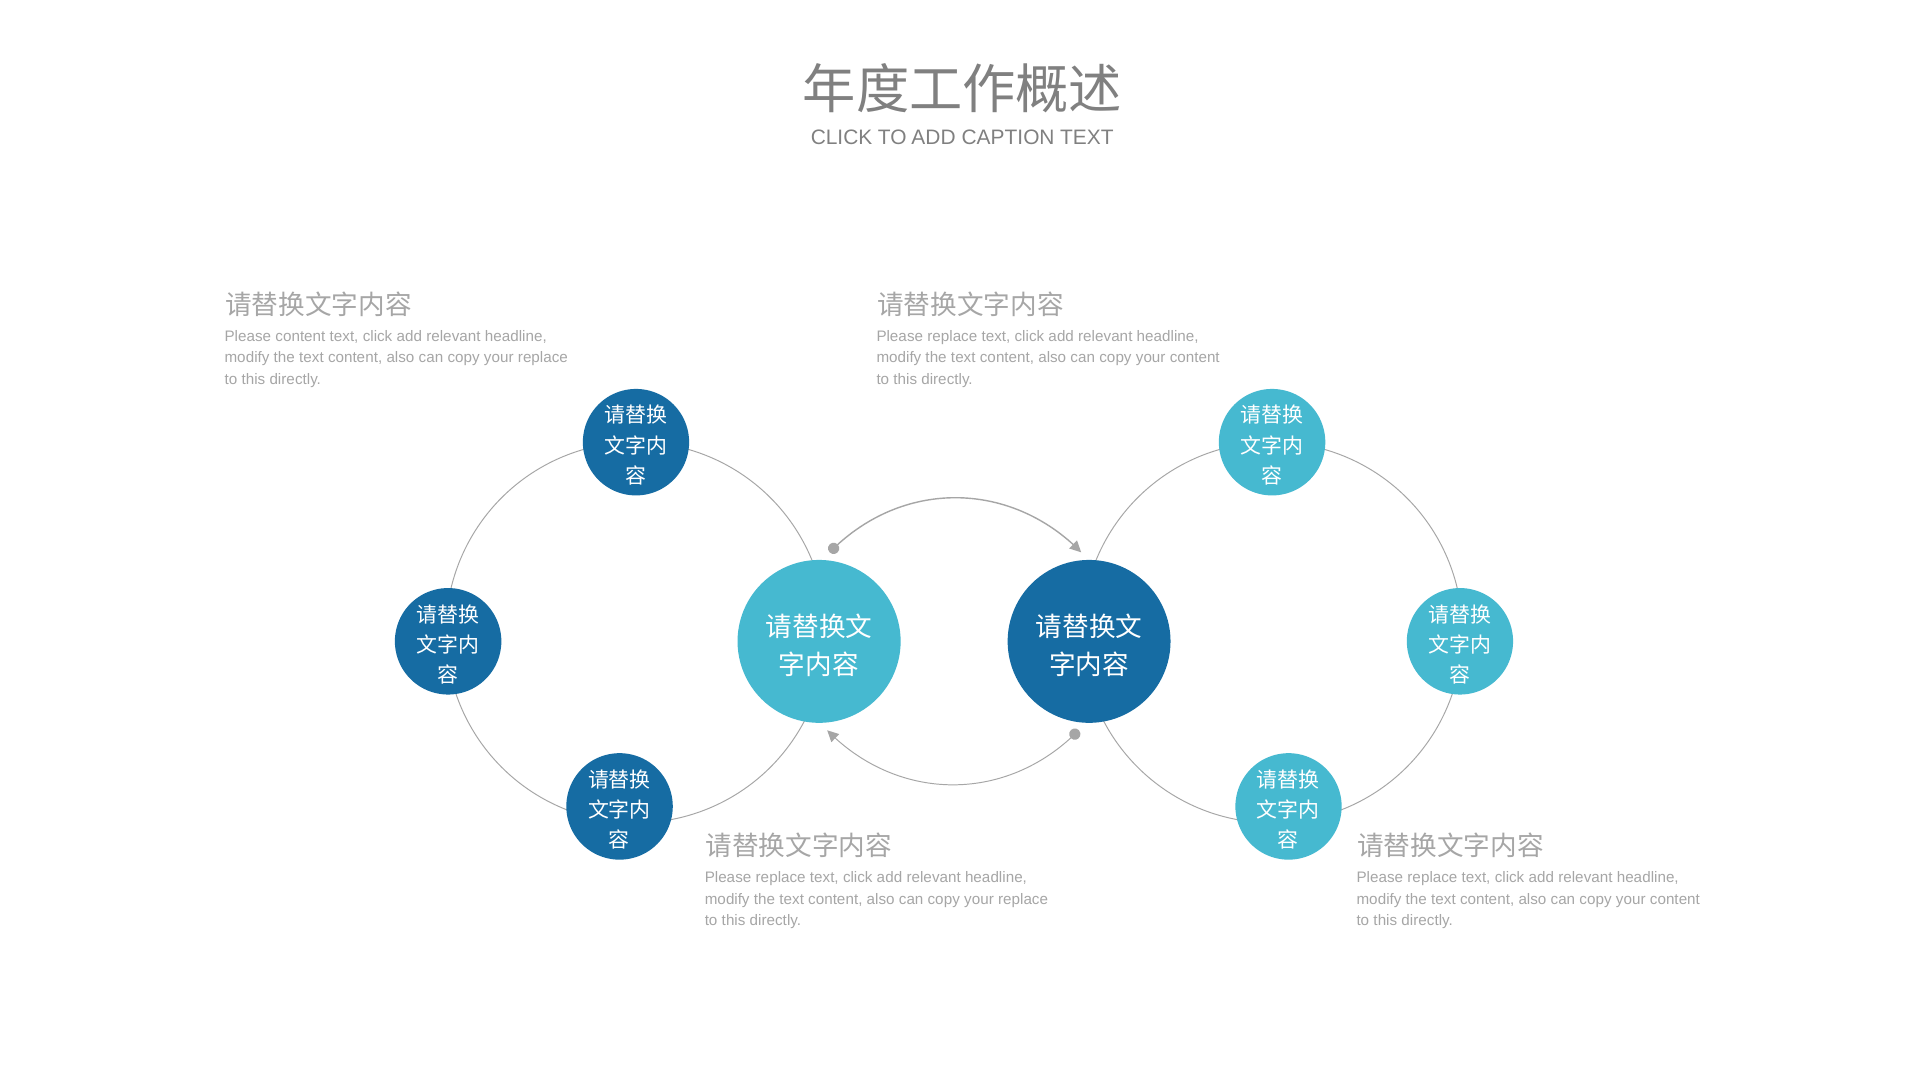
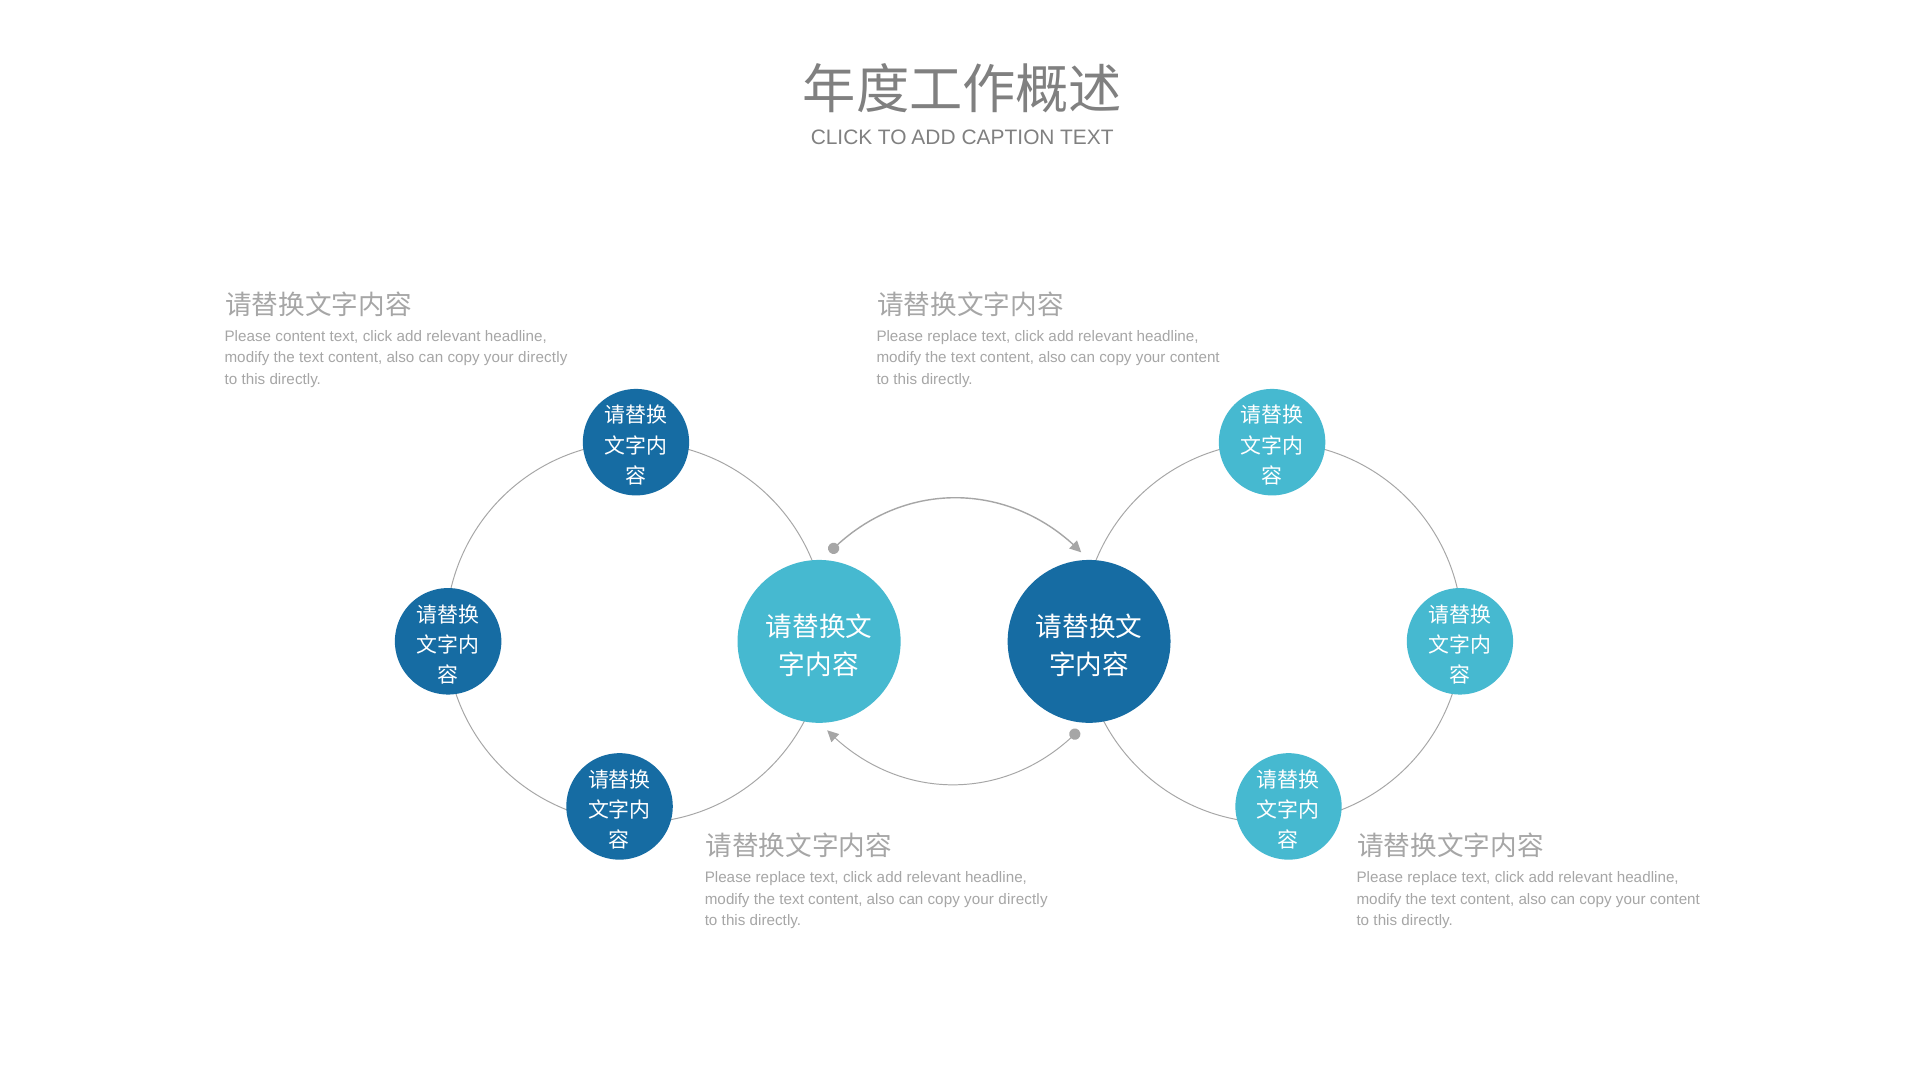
replace: replace -> directly (543, 358)
replace: replace -> directly (1023, 899)
